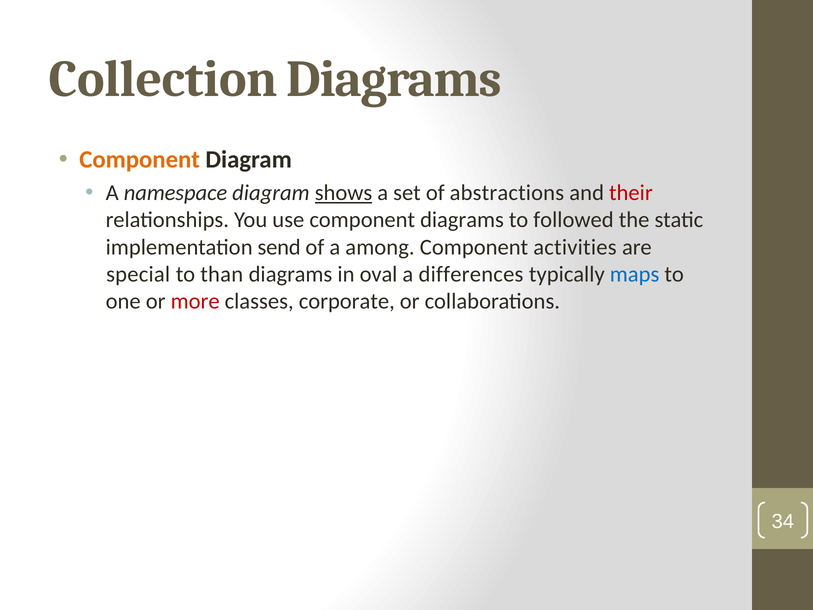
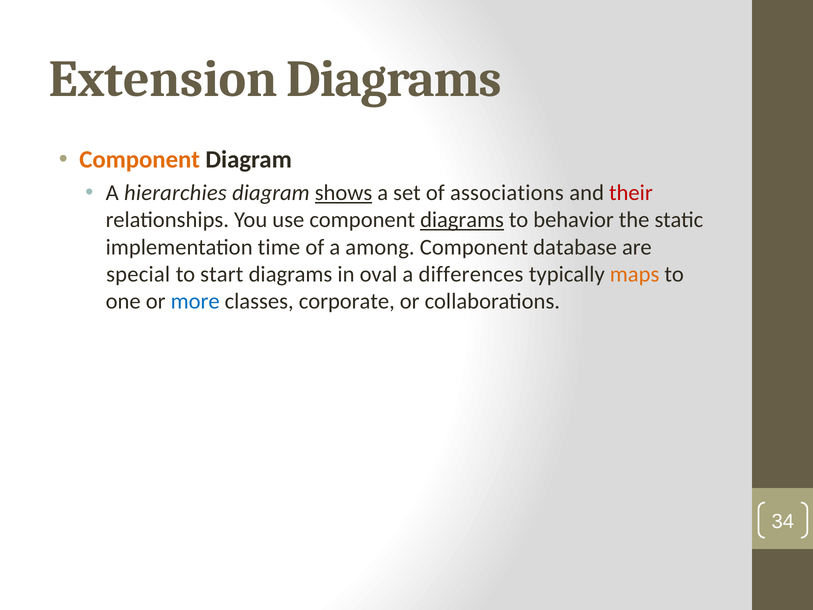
Collection: Collection -> Extension (163, 79)
namespace: namespace -> hierarchies (175, 193)
abstractions: abstractions -> associations (507, 193)
diagrams underline: none -> present (462, 220)
followed: followed -> behavior (574, 220)
send: send -> time (279, 247)
activities: activities -> database (575, 247)
than: than -> start (222, 274)
maps colour: blue -> orange (635, 274)
more colour: red -> blue (195, 301)
